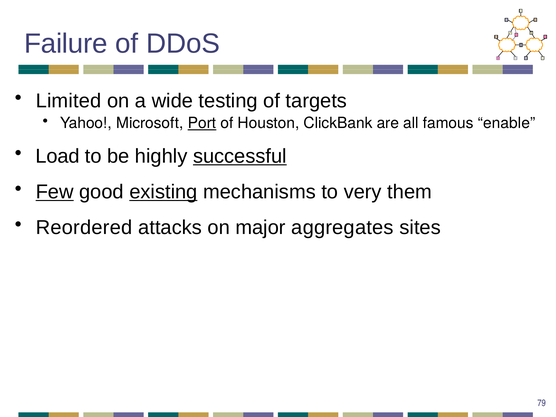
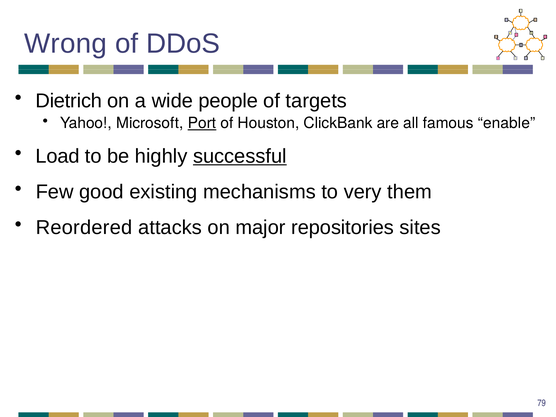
Failure: Failure -> Wrong (66, 44)
Limited: Limited -> Dietrich (69, 101)
testing: testing -> people (228, 101)
Few underline: present -> none (55, 192)
existing underline: present -> none (163, 192)
aggregates: aggregates -> repositories (343, 227)
